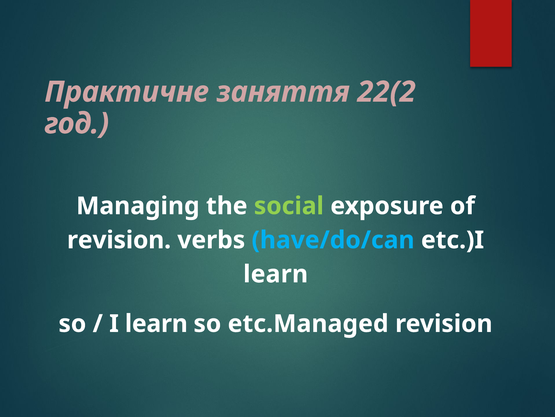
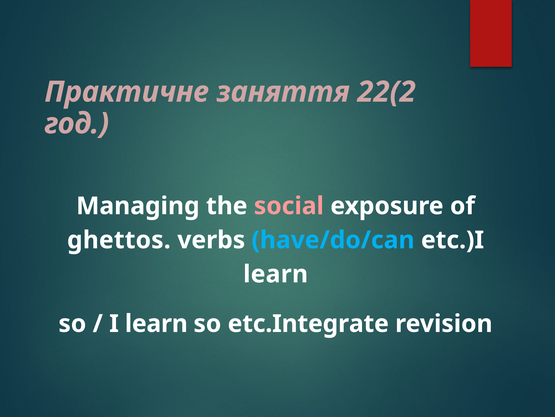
social colour: light green -> pink (289, 206)
revision: revision -> ghettos (119, 240)
etc.Managed: etc.Managed -> etc.Integrate (308, 323)
